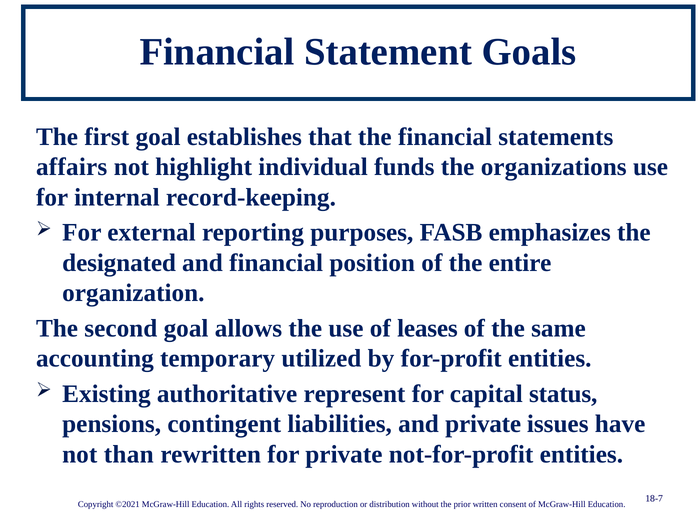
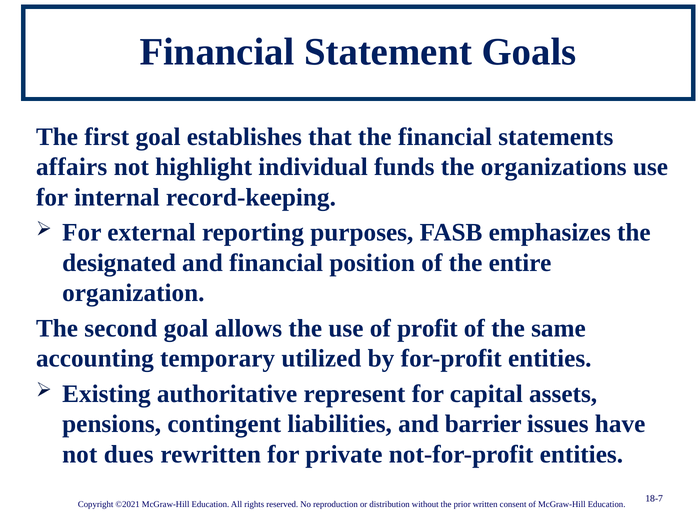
leases: leases -> profit (427, 328)
status: status -> assets (563, 394)
and private: private -> barrier (483, 424)
than: than -> dues (129, 455)
